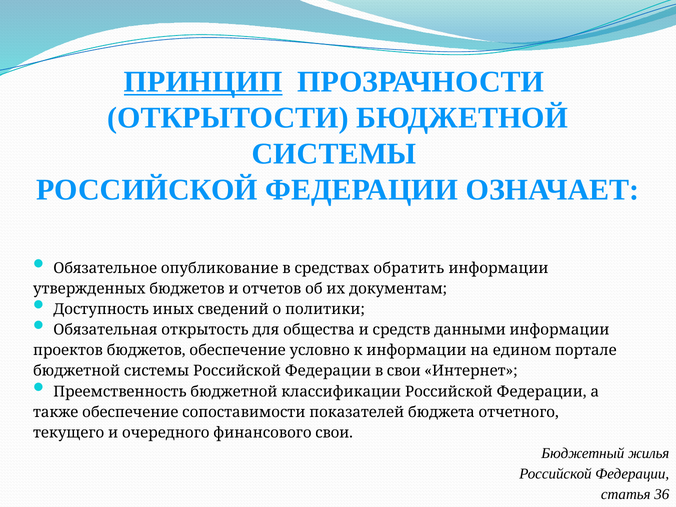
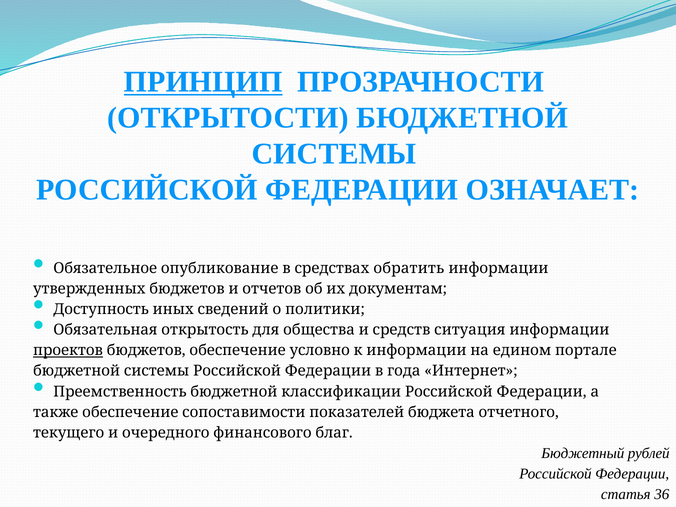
данными: данными -> ситуация (470, 330)
проектов underline: none -> present (68, 350)
в свои: свои -> года (404, 371)
финансового свои: свои -> благ (334, 433)
жилья: жилья -> рублей (649, 453)
